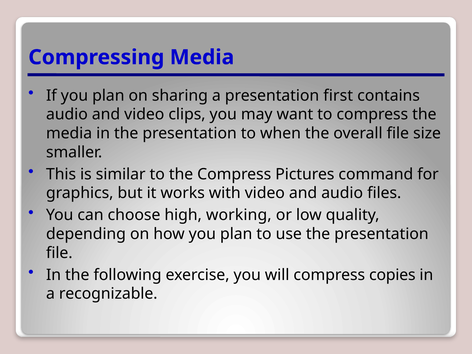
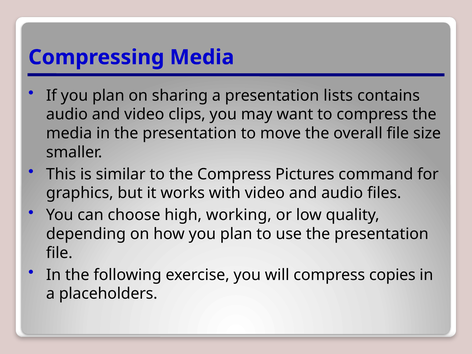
first: first -> lists (338, 96)
when: when -> move (281, 133)
recognizable: recognizable -> placeholders (108, 294)
